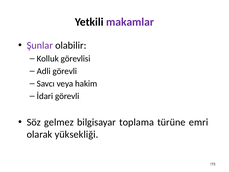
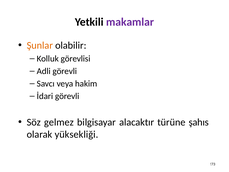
Şunlar colour: purple -> orange (40, 45)
toplama: toplama -> alacaktır (137, 122)
emri: emri -> şahıs (199, 122)
